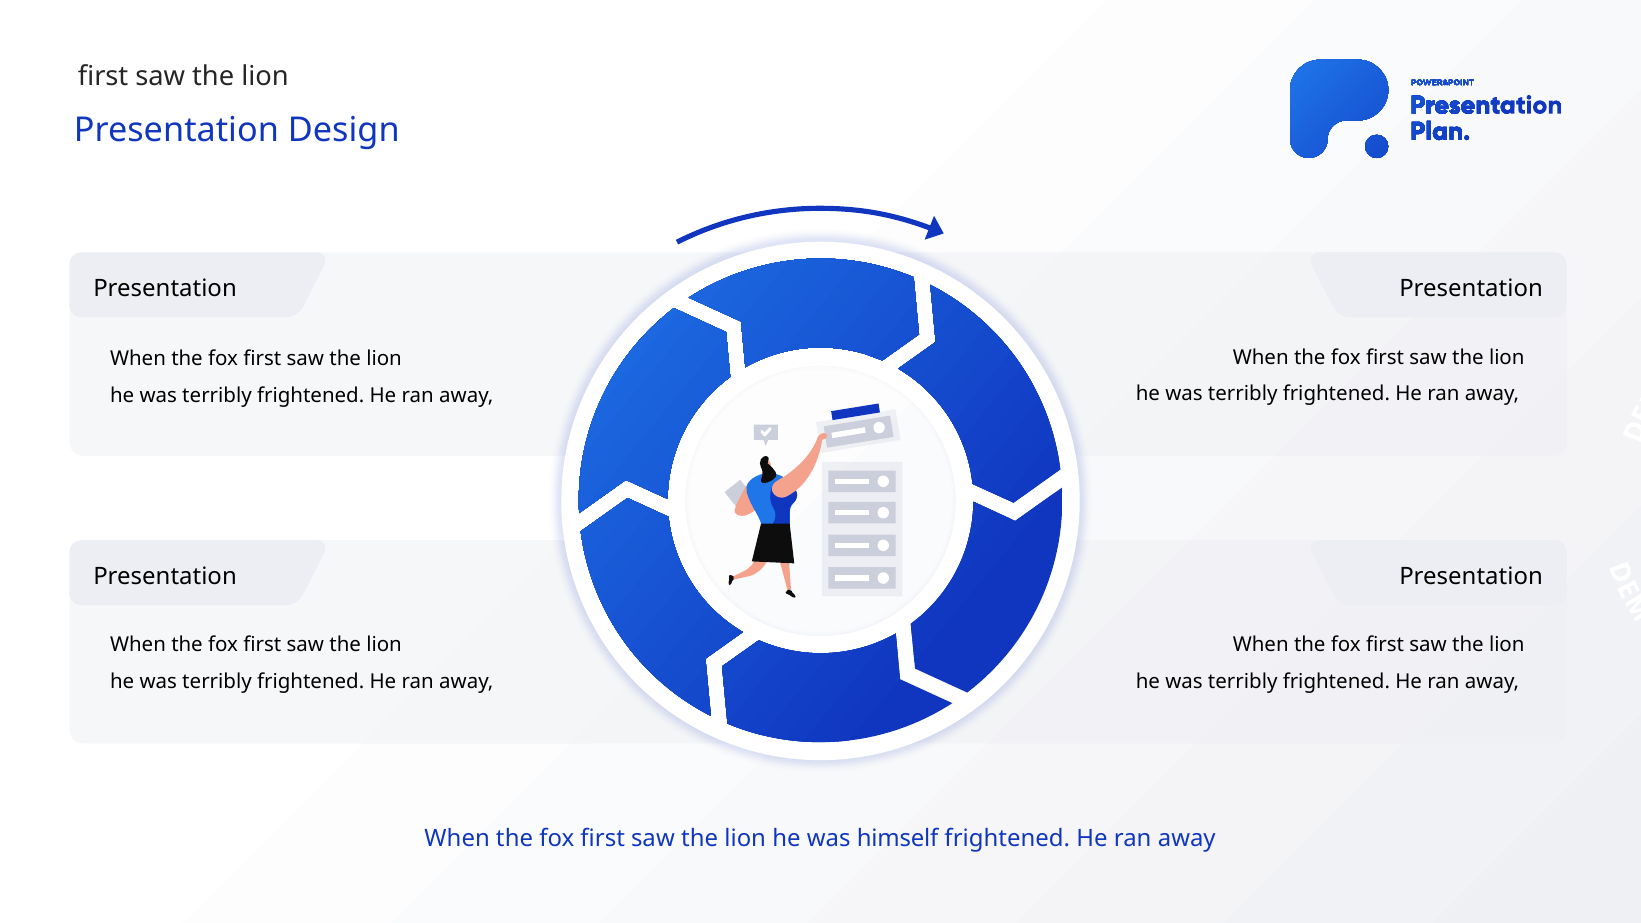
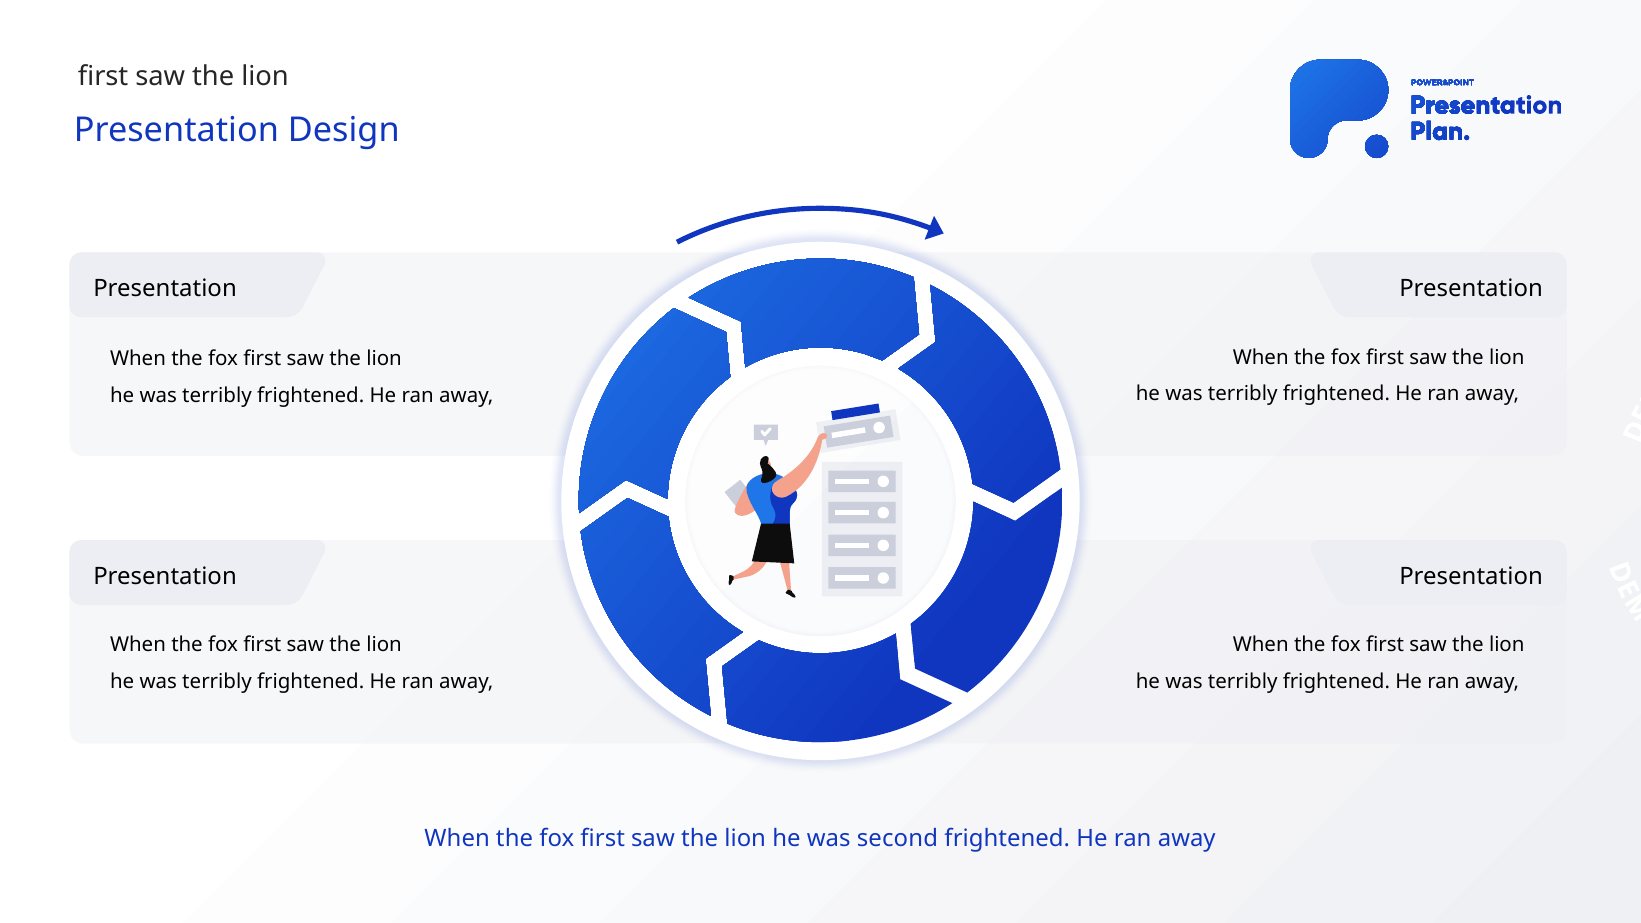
himself: himself -> second (897, 839)
